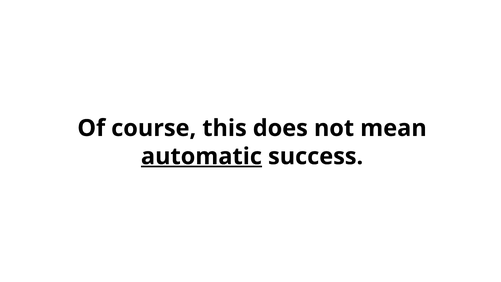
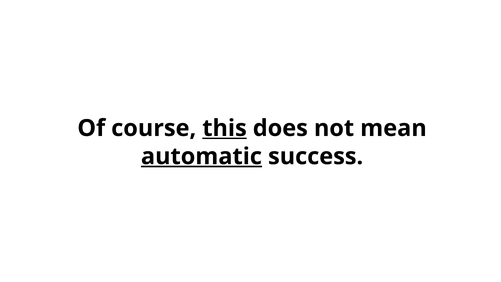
this underline: none -> present (225, 128)
